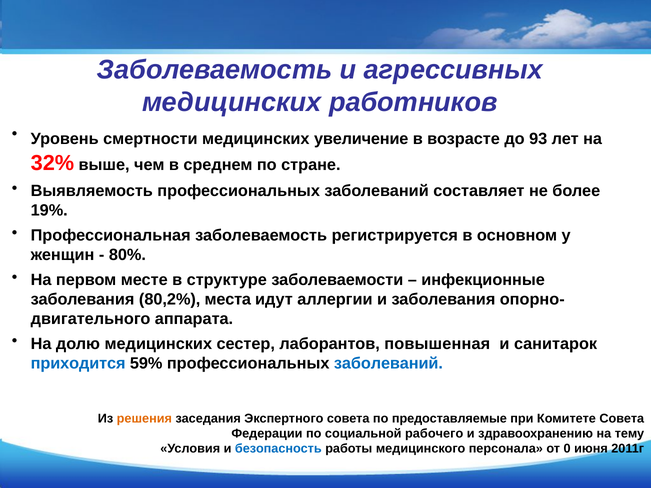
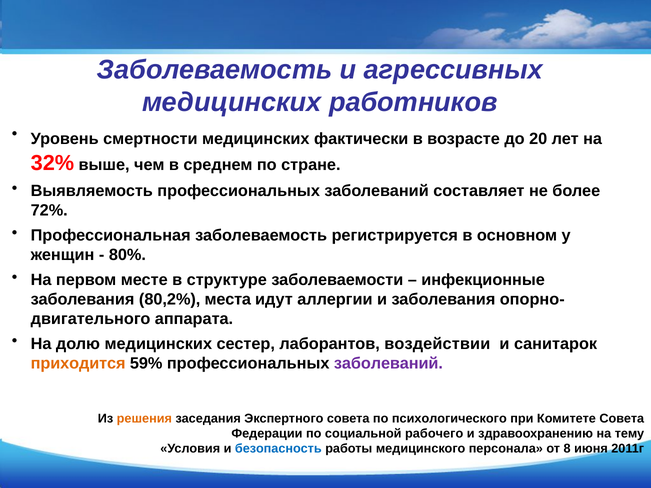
увеличение: увеличение -> фактически (361, 139)
93: 93 -> 20 (538, 139)
19%: 19% -> 72% (49, 210)
повышенная: повышенная -> воздействии (437, 344)
приходится colour: blue -> orange (78, 363)
заболеваний colour: blue -> purple (388, 363)
предоставляемые: предоставляемые -> психологического (449, 419)
0: 0 -> 8 (567, 449)
